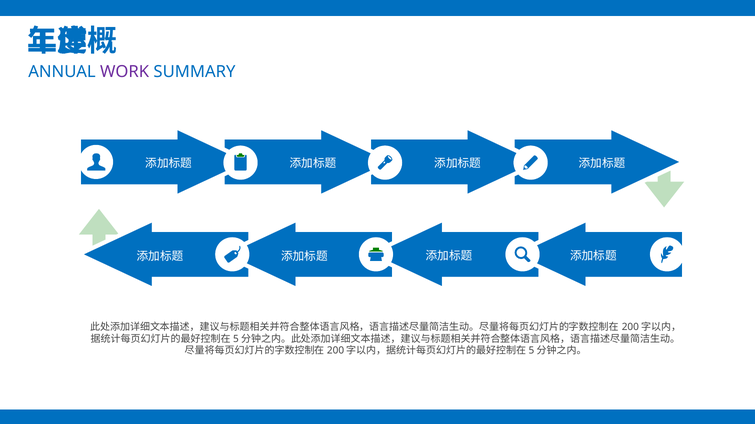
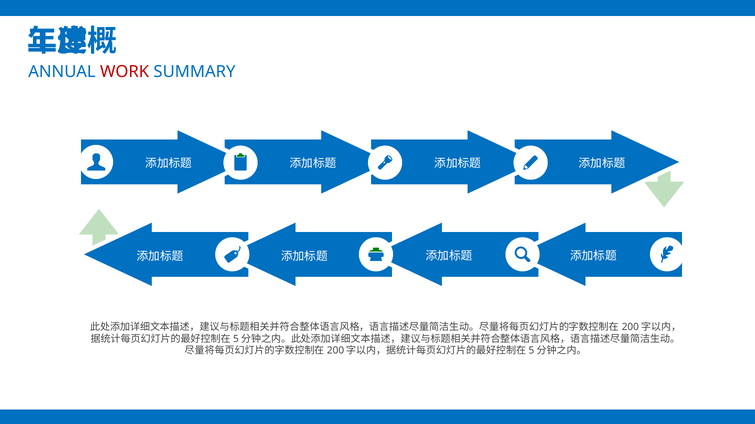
WORK colour: purple -> red (125, 72)
